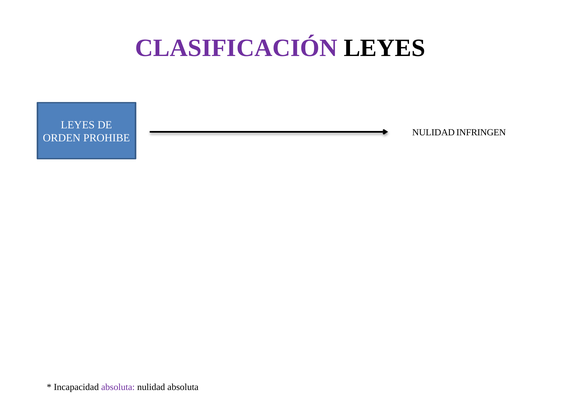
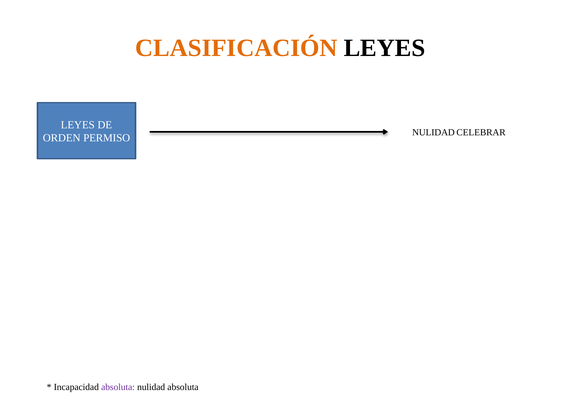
CLASIFICACIÓN colour: purple -> orange (236, 48)
INFRINGEN: INFRINGEN -> CELEBRAR (481, 133)
PROHIBE: PROHIBE -> PERMISO (107, 138)
